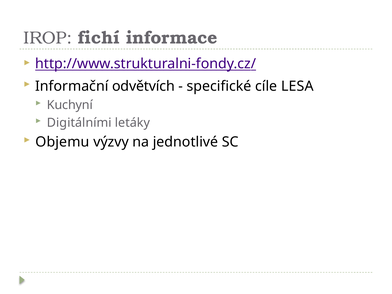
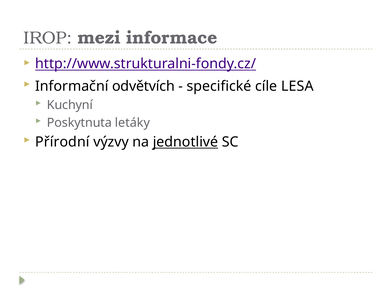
fichí: fichí -> mezi (99, 38)
Digitálními: Digitálními -> Poskytnuta (79, 123)
Objemu: Objemu -> Přírodní (62, 142)
jednotlivé underline: none -> present (185, 142)
